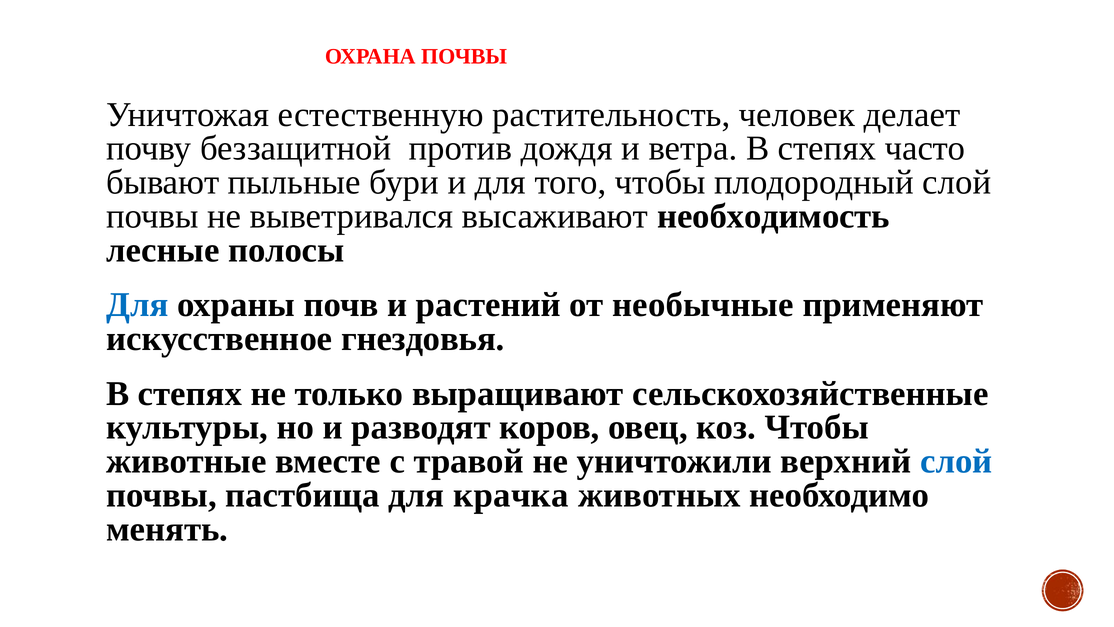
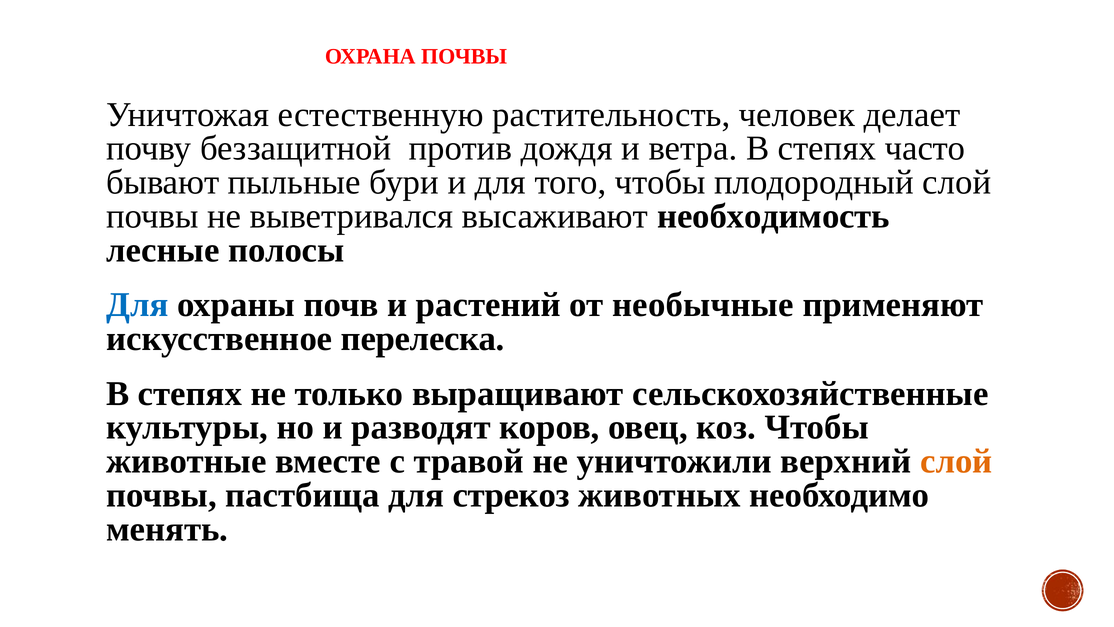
гнездовья: гнездовья -> перелеска (423, 339)
слой colour: blue -> orange (956, 461)
крачка: крачка -> стрекоз (511, 495)
